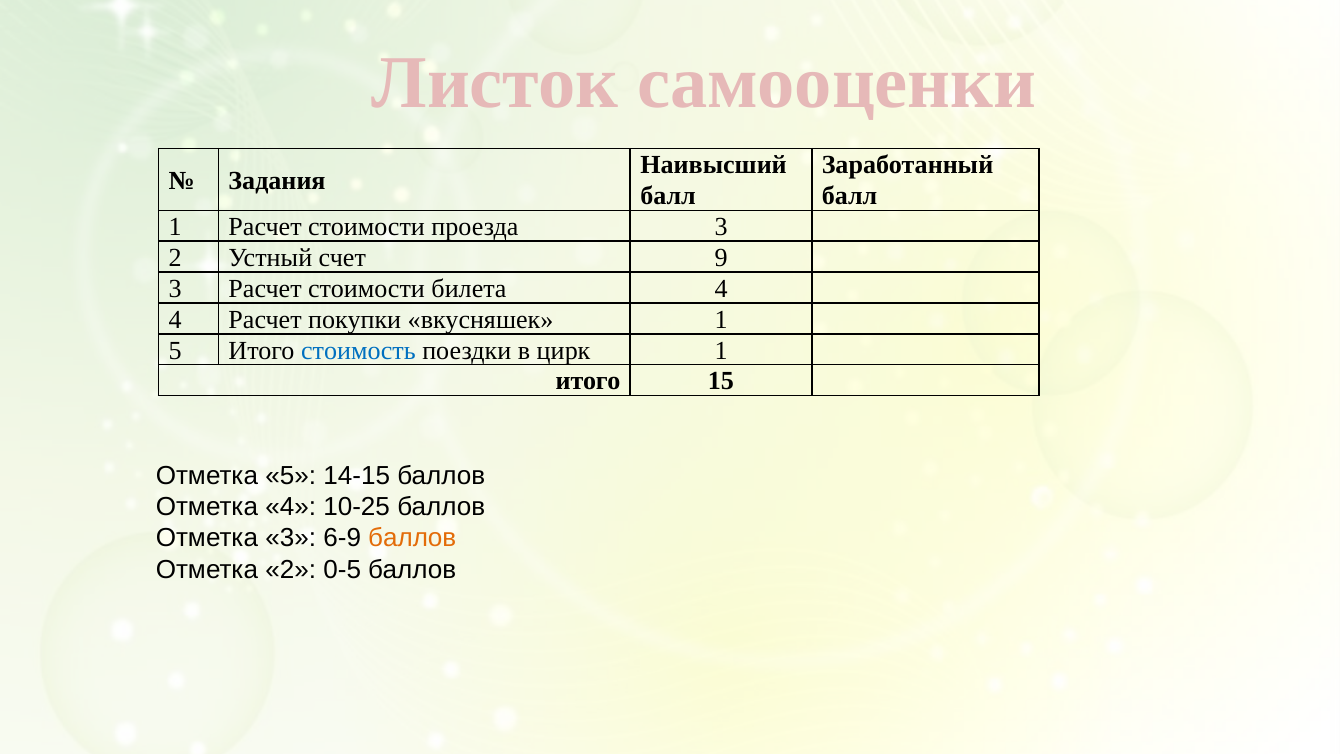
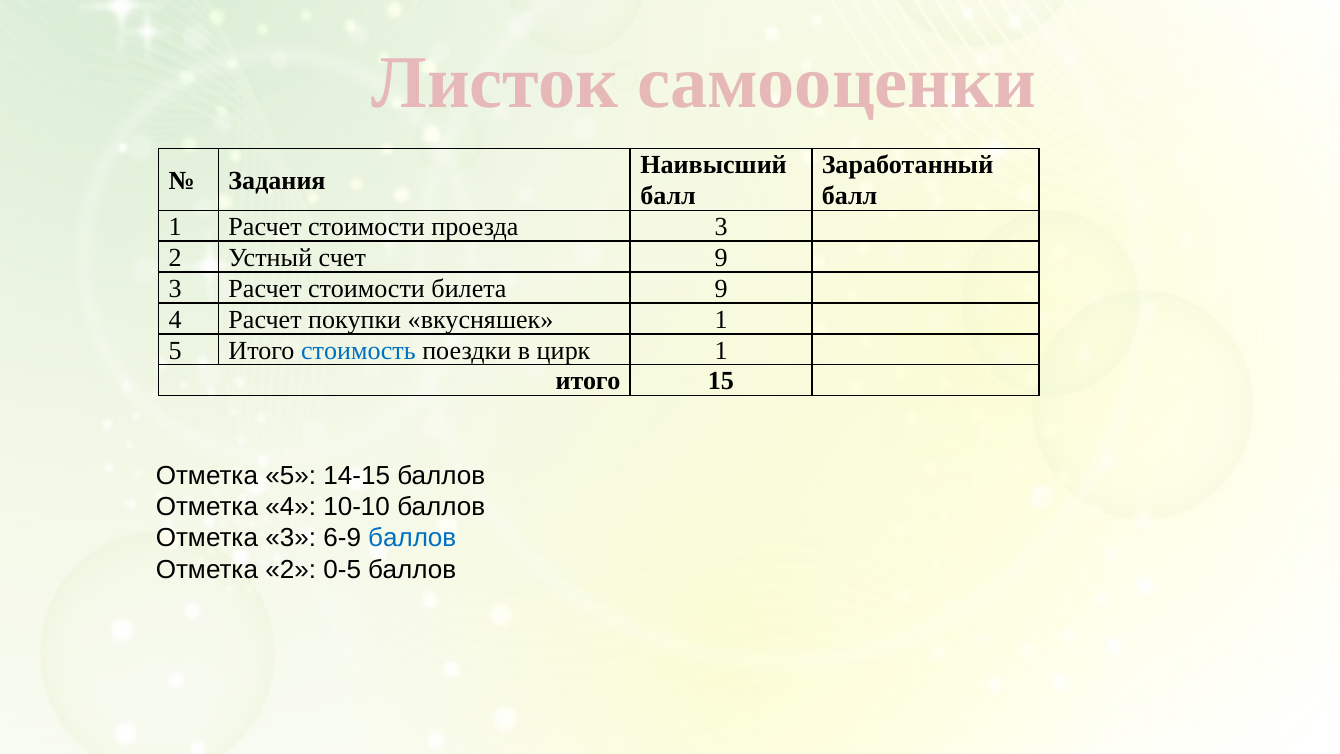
билета 4: 4 -> 9 (721, 289)
10-25: 10-25 -> 10-10 (357, 507)
баллов colour: orange -> blue (412, 538)
